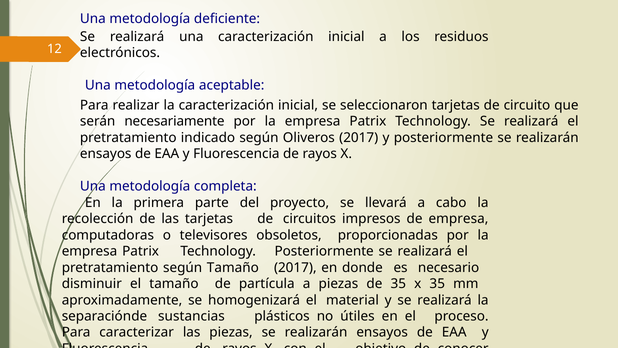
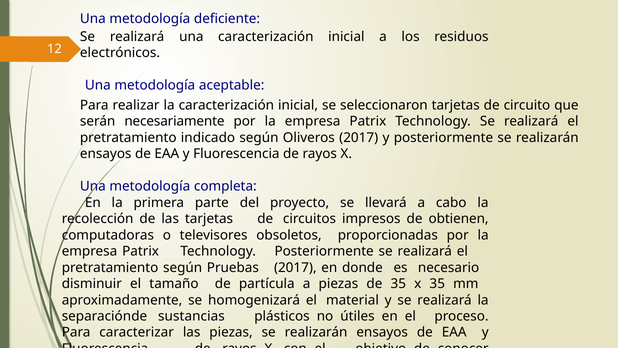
de empresa: empresa -> obtienen (459, 219)
según Tamaño: Tamaño -> Pruebas (233, 267)
